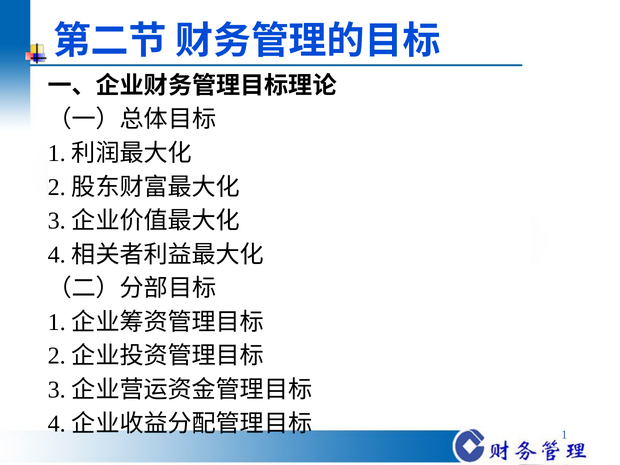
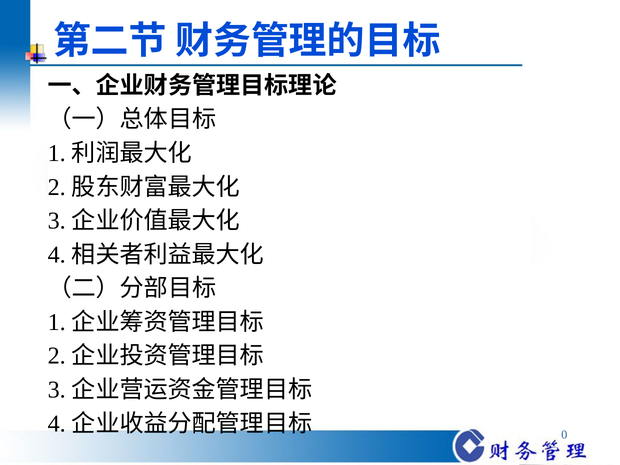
1: 1 -> 0 (564, 435)
